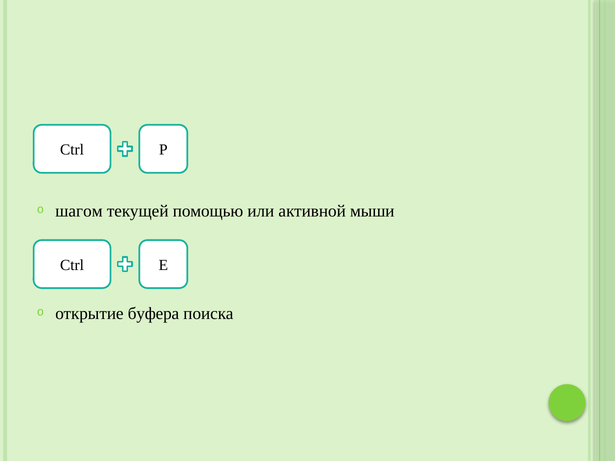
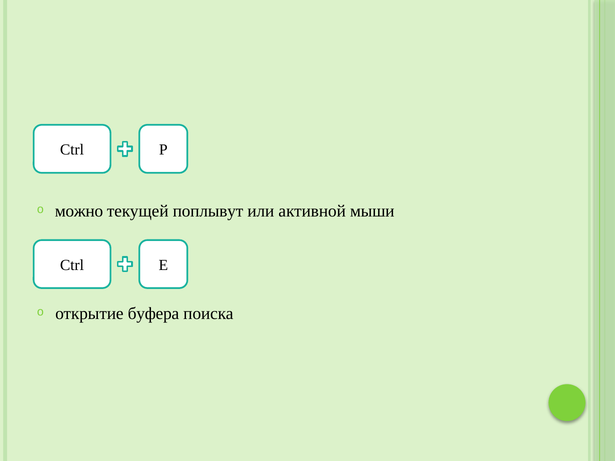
шагом: шагом -> можно (79, 211)
помощью: помощью -> поплывут (208, 211)
